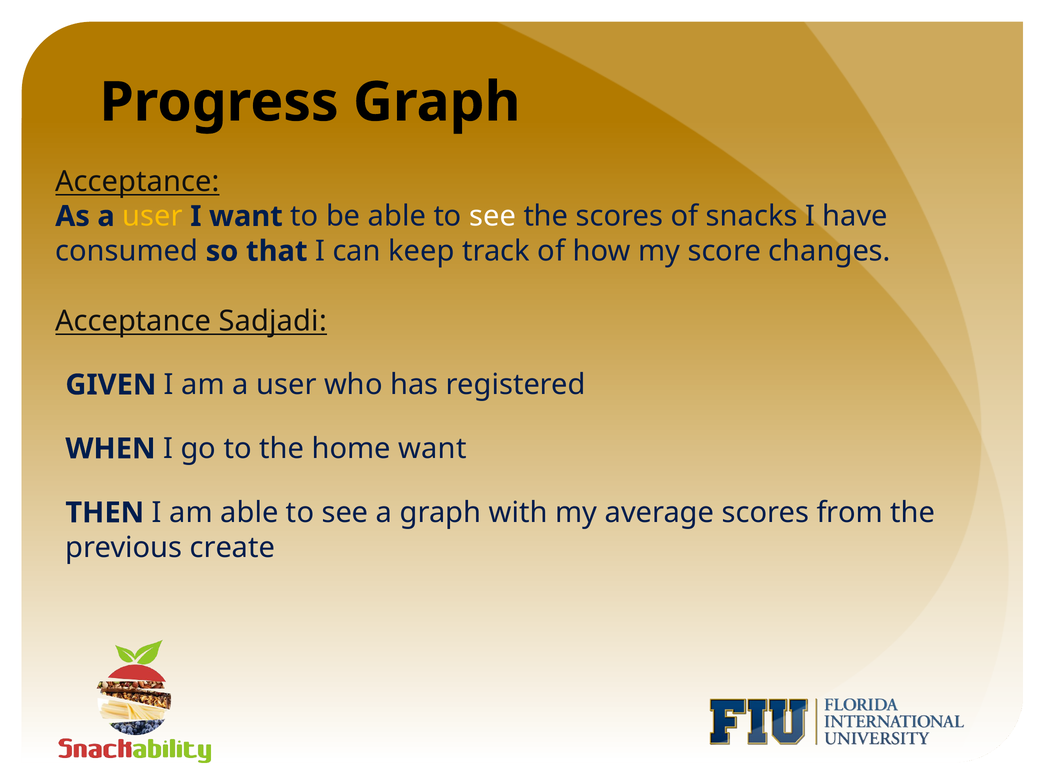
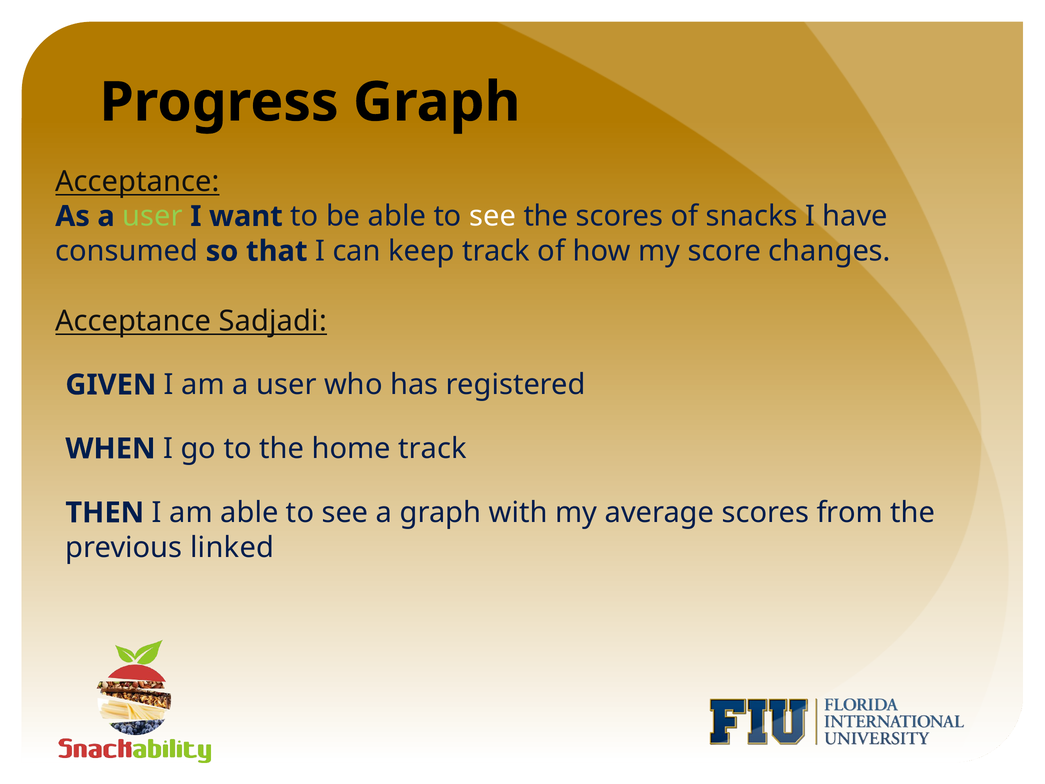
user colour: yellow -> light green (153, 216)
home want: want -> track (433, 449)
create: create -> linked (232, 547)
